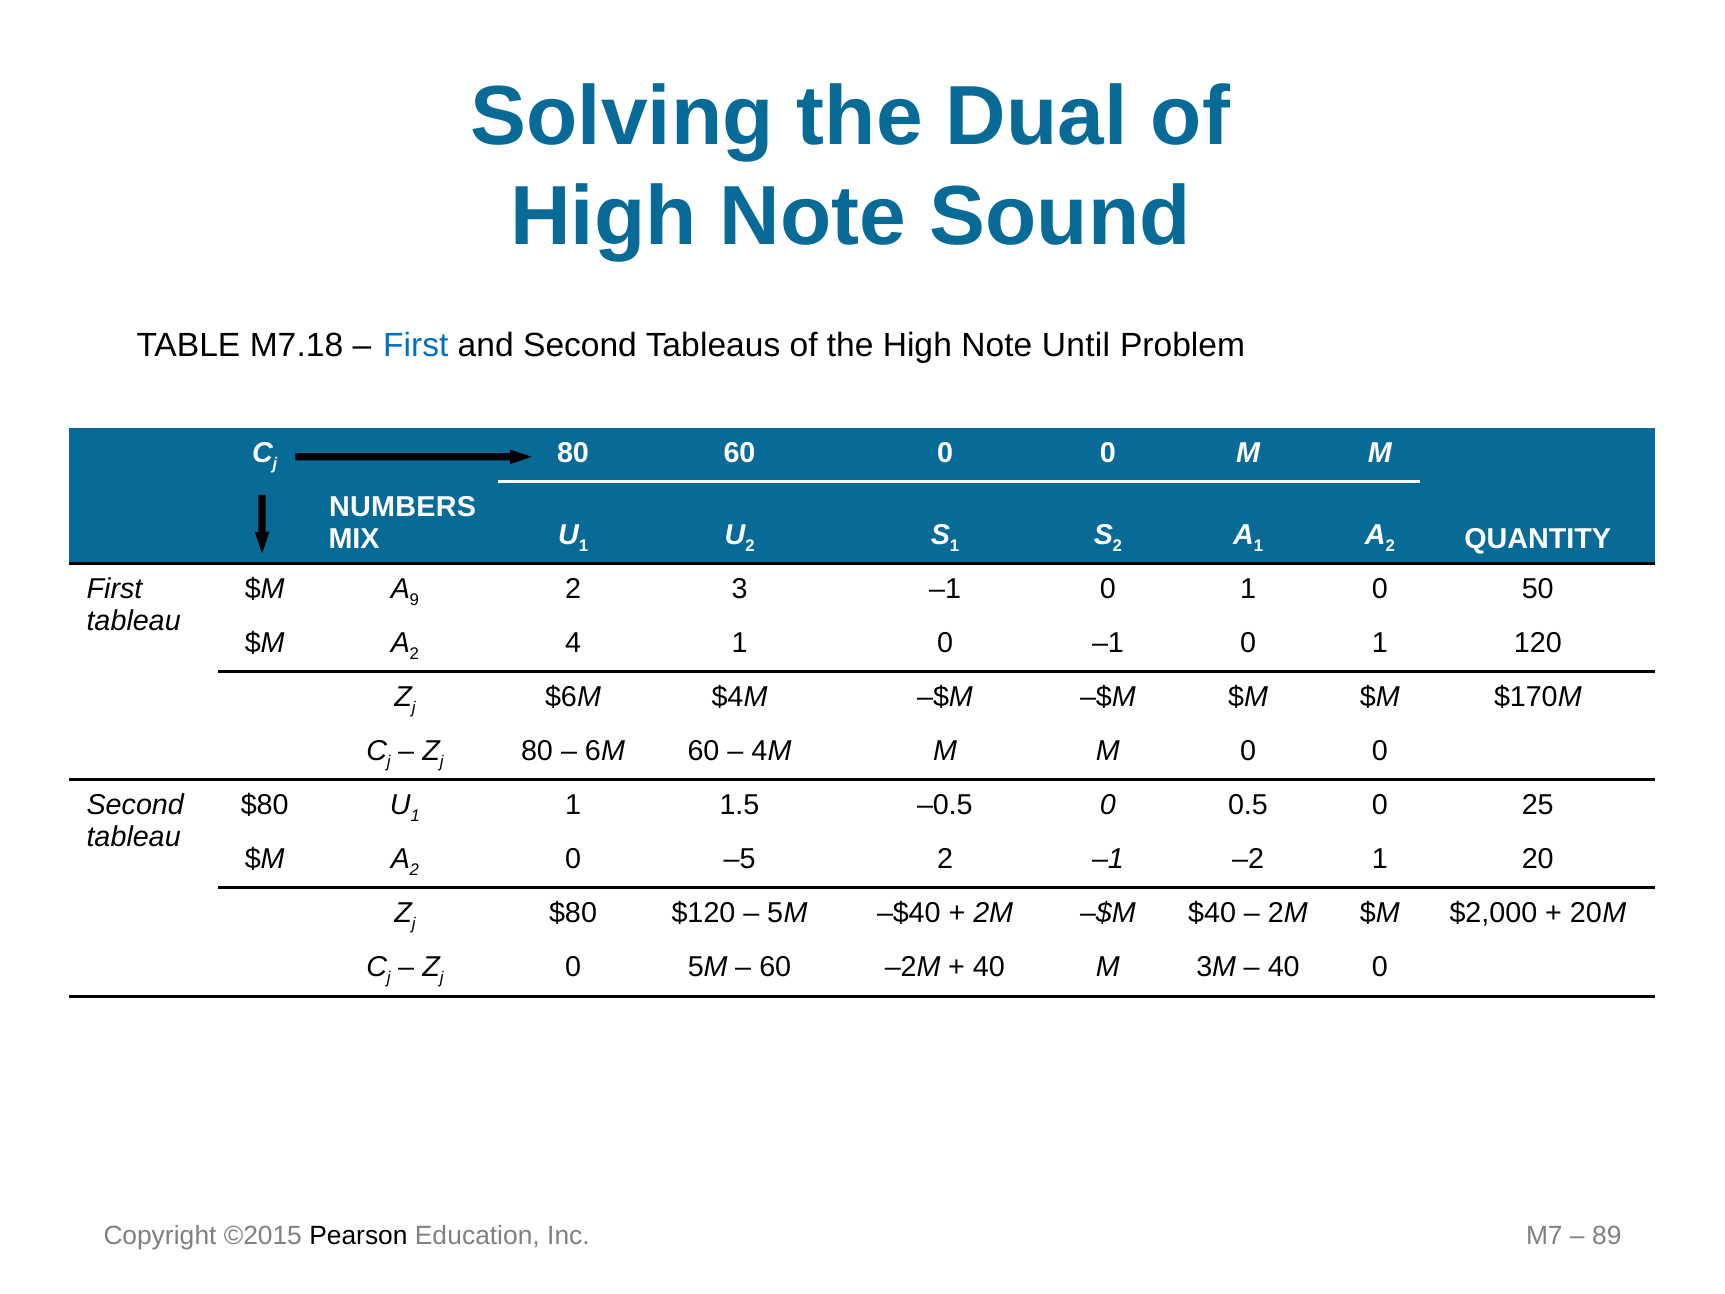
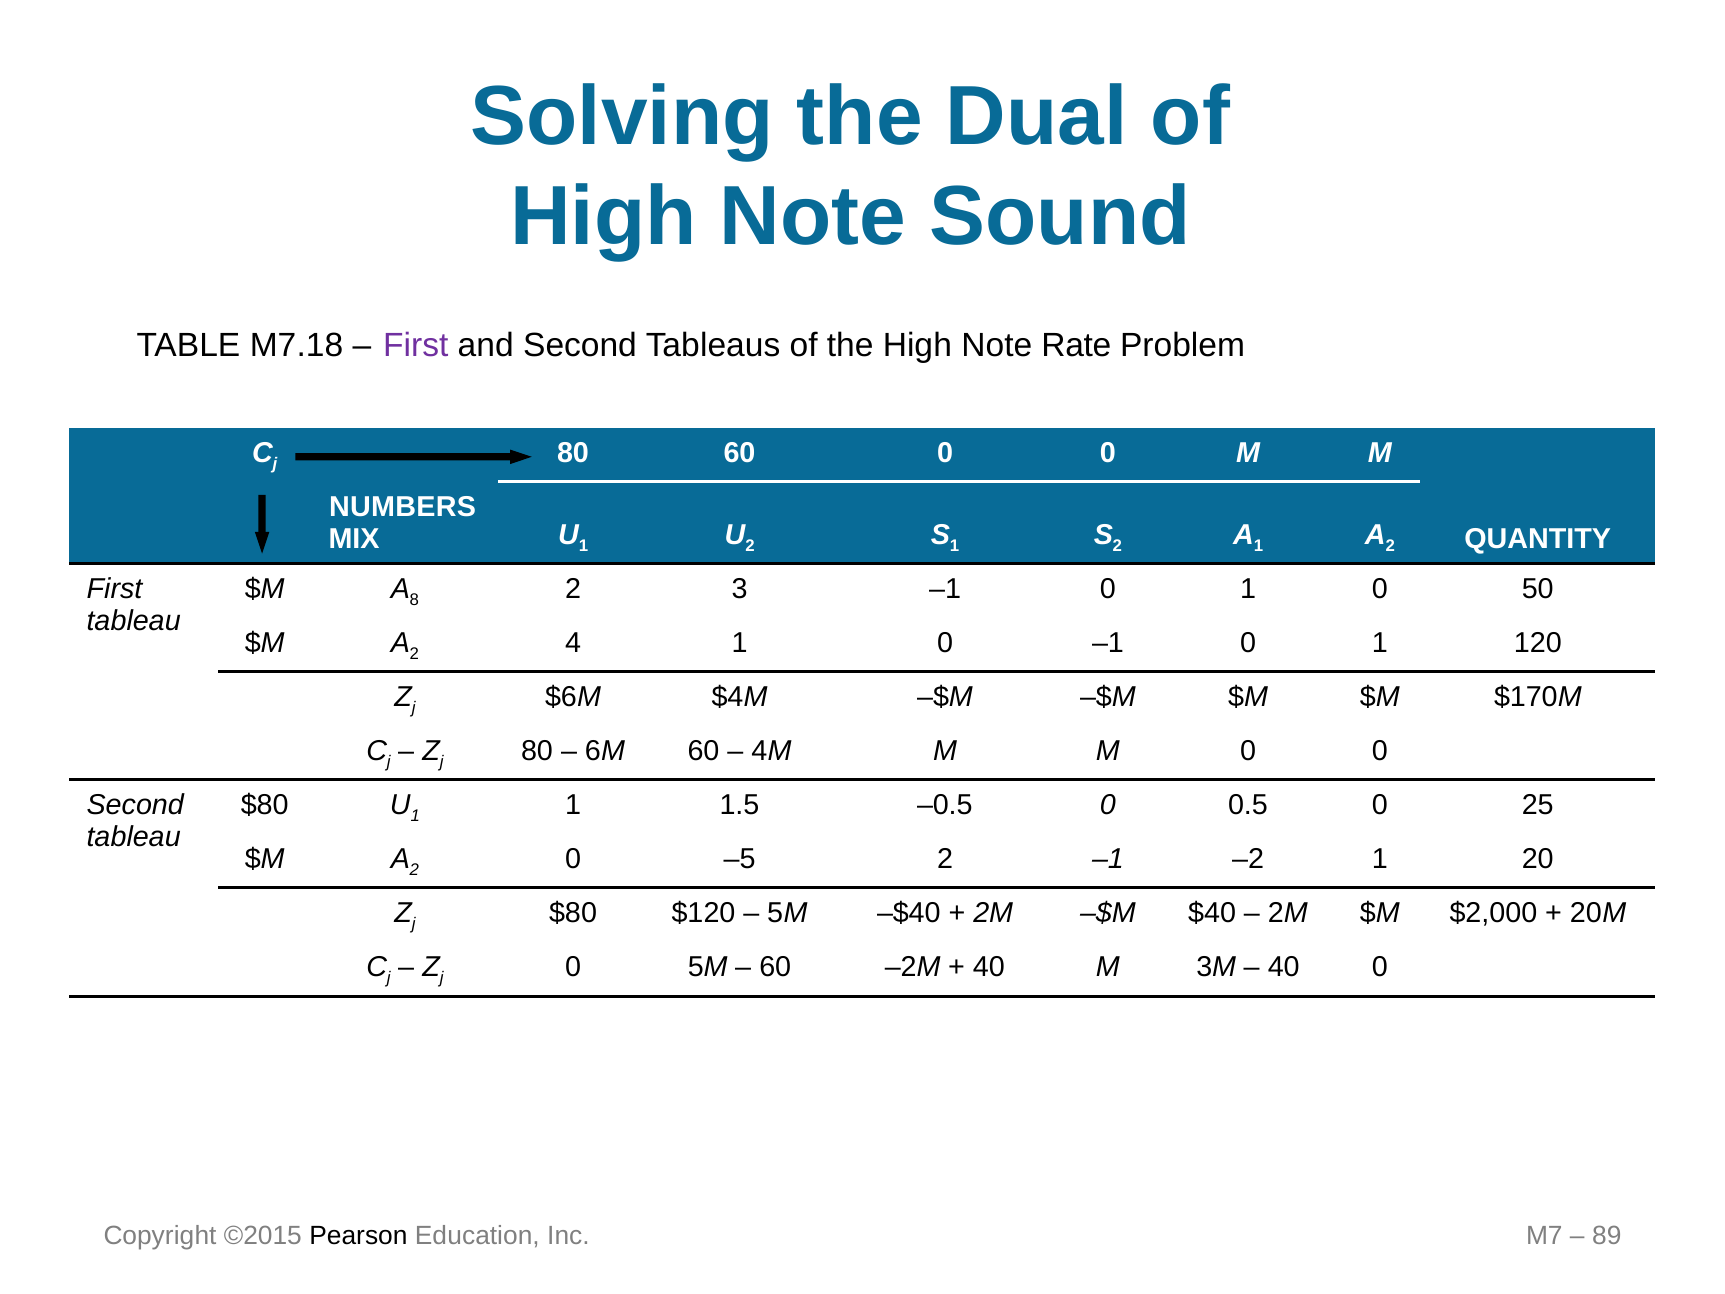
First colour: blue -> purple (416, 346)
Until: Until -> Rate (1076, 346)
9: 9 -> 8 (414, 600)
